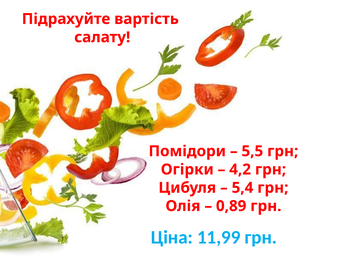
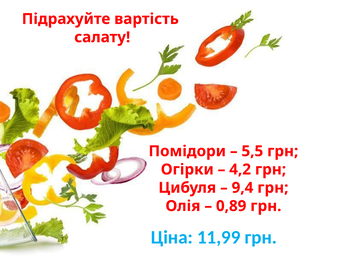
5,4: 5,4 -> 9,4 (242, 187)
